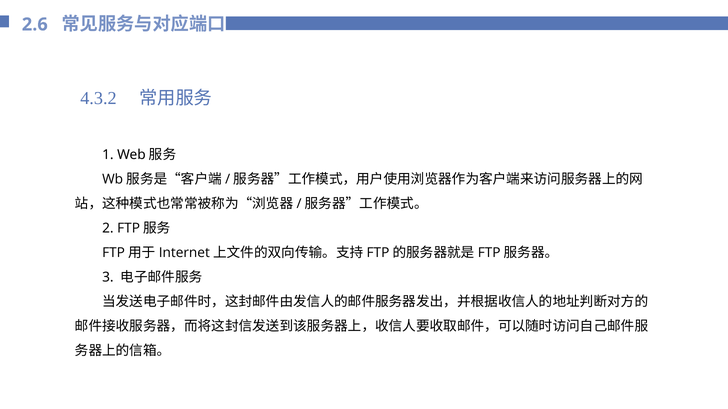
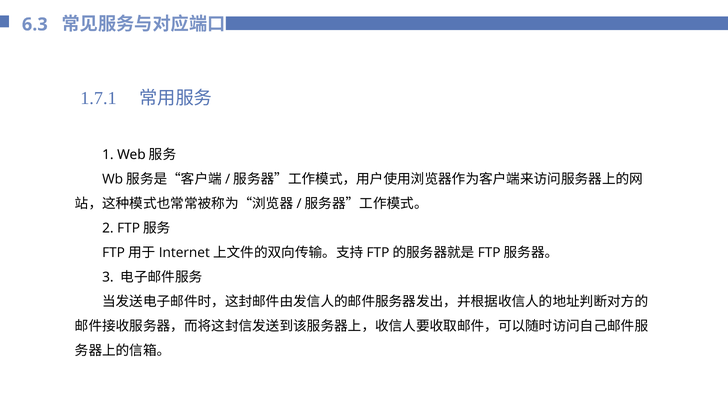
2.6: 2.6 -> 6.3 (35, 24)
4.3.2: 4.3.2 -> 1.7.1 (98, 98)
